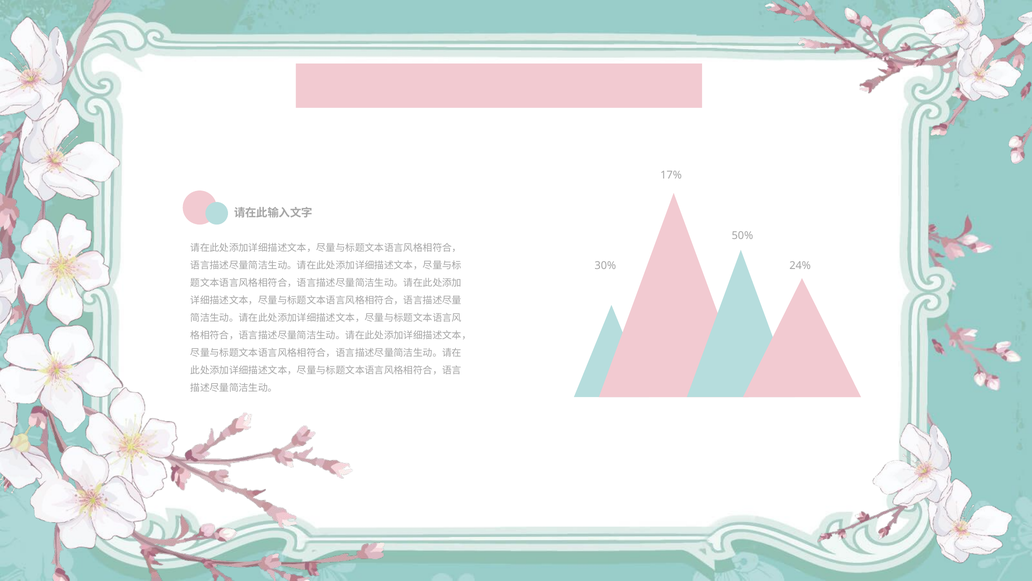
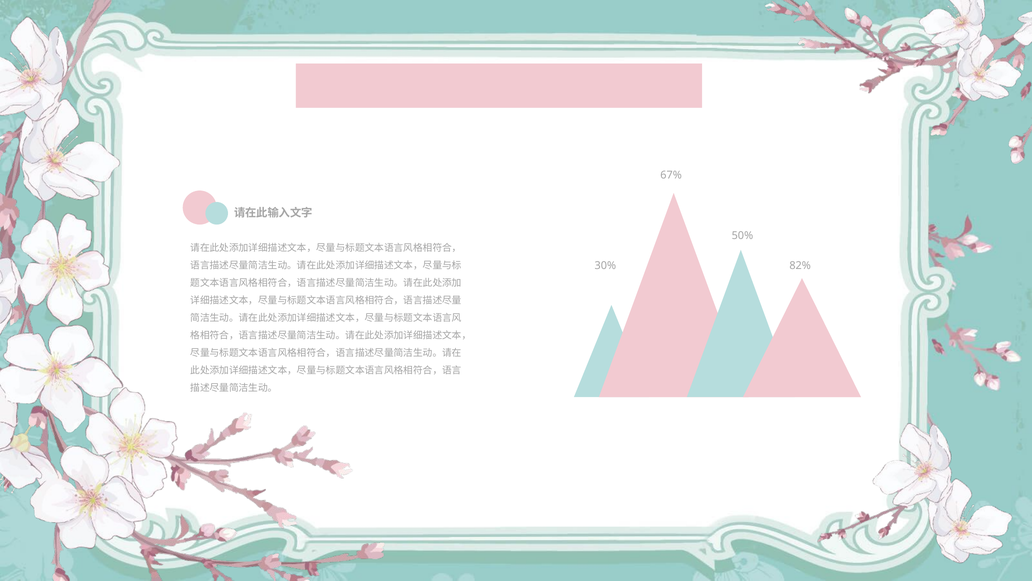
17%: 17% -> 67% (671, 175)
24%: 24% -> 82% (800, 266)
